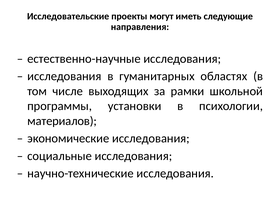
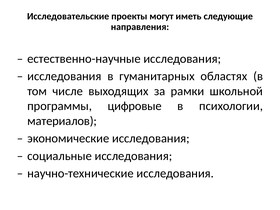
установки: установки -> цифровые (135, 106)
